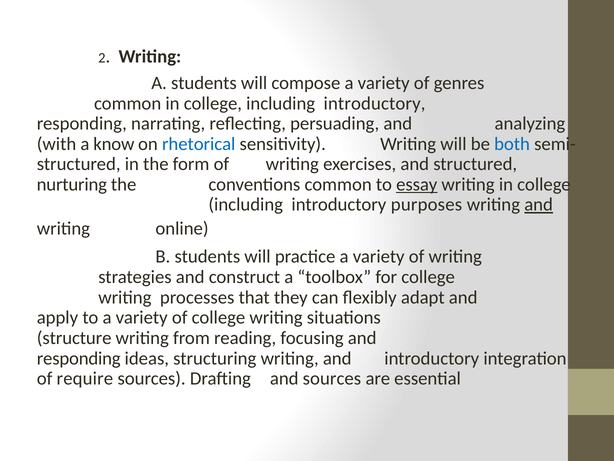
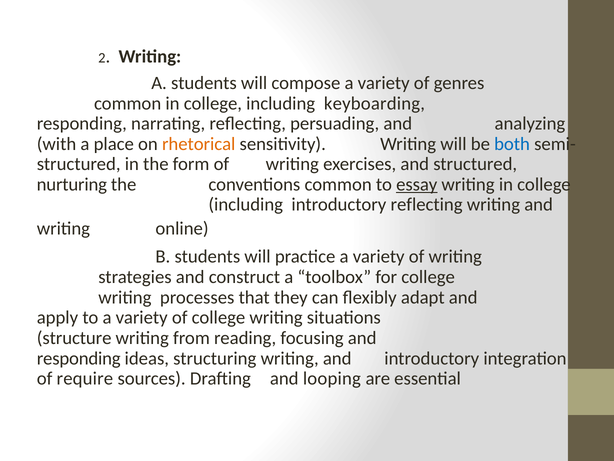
introductory: introductory -> keyboarding (374, 103)
know: know -> place (114, 144)
rhetorical colour: blue -> orange (199, 144)
introductory purposes: purposes -> reflecting (427, 205)
and underline: present -> none (539, 205)
and sources: sources -> looping (332, 378)
